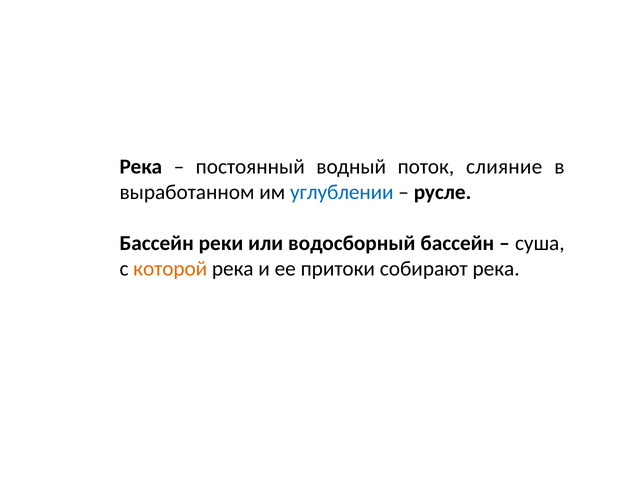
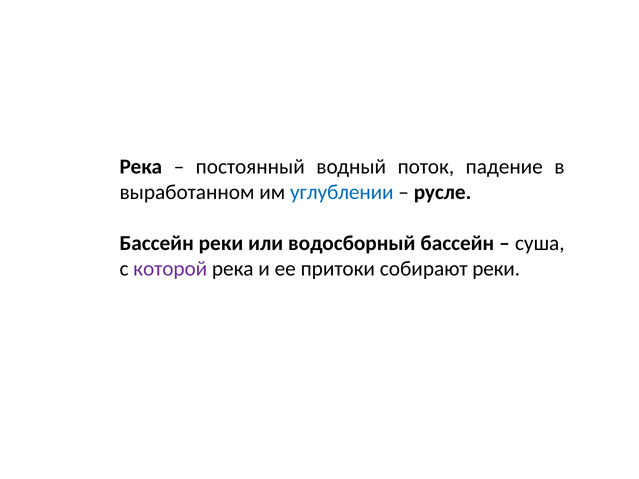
слияние: слияние -> падение (504, 167)
которой colour: orange -> purple (170, 269)
собирают река: река -> реки (496, 269)
